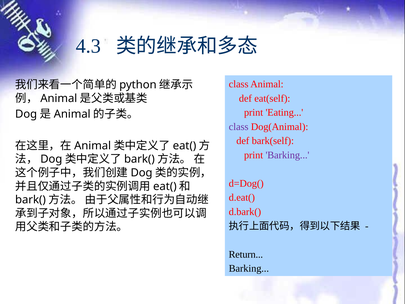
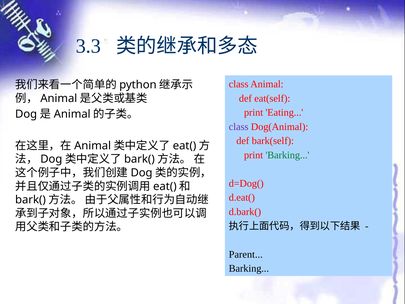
4.3: 4.3 -> 3.3 (88, 46)
Barking colour: purple -> green (287, 155)
Return: Return -> Parent (246, 254)
